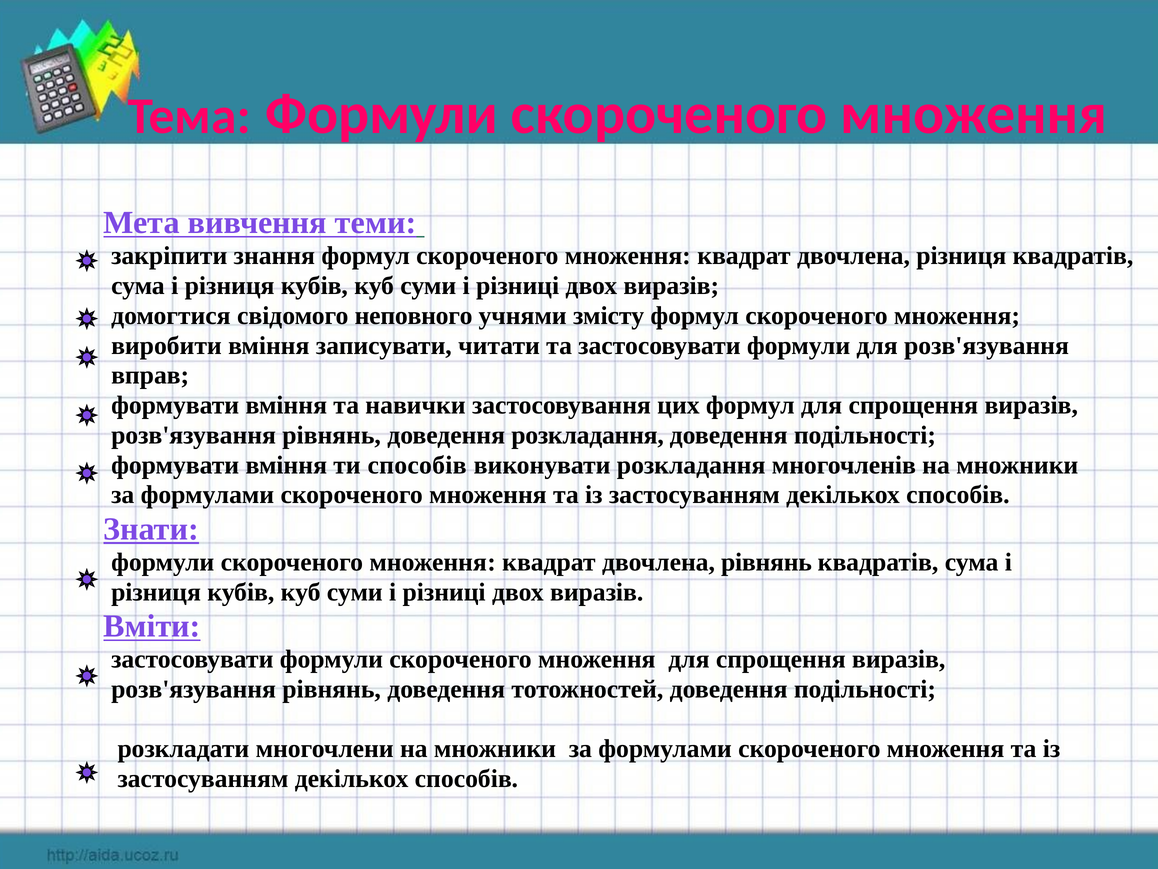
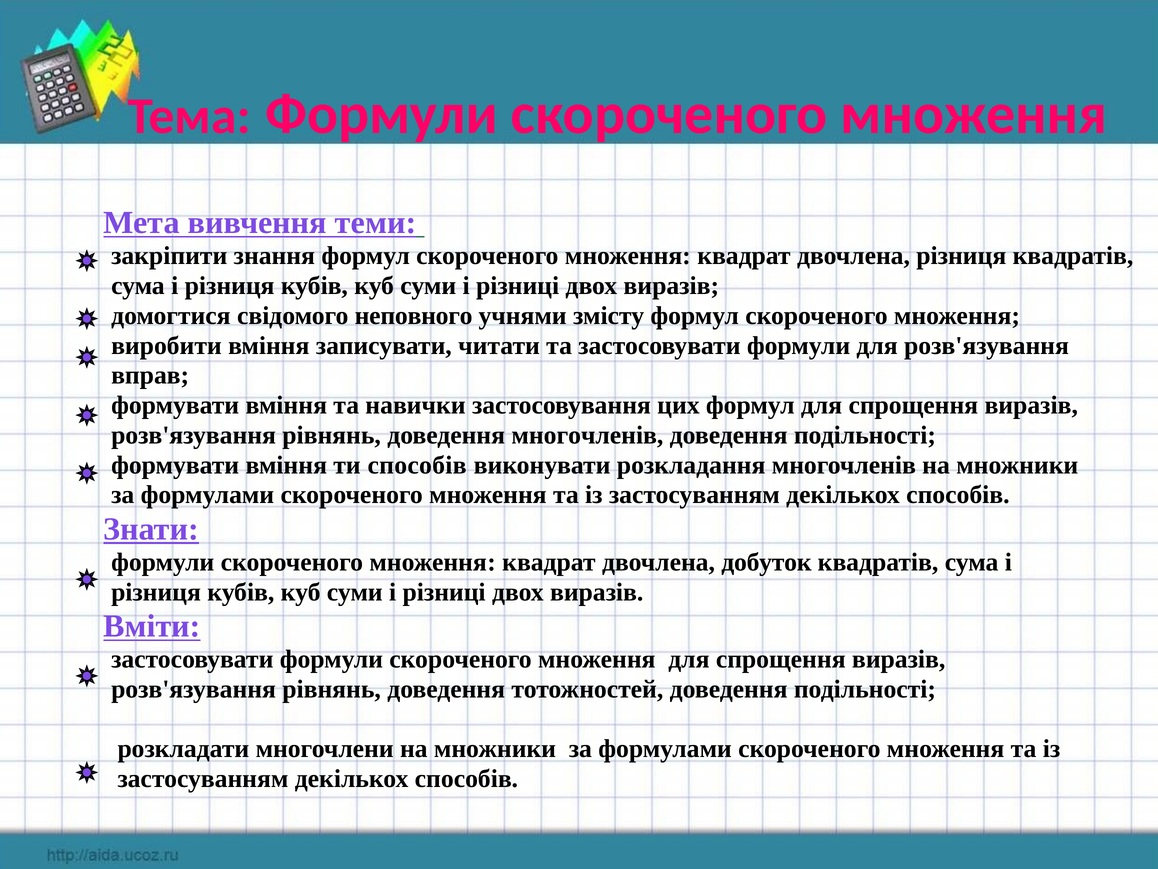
доведення розкладання: розкладання -> многочленів (587, 435)
двочлена рівнянь: рівнянь -> добуток (766, 562)
